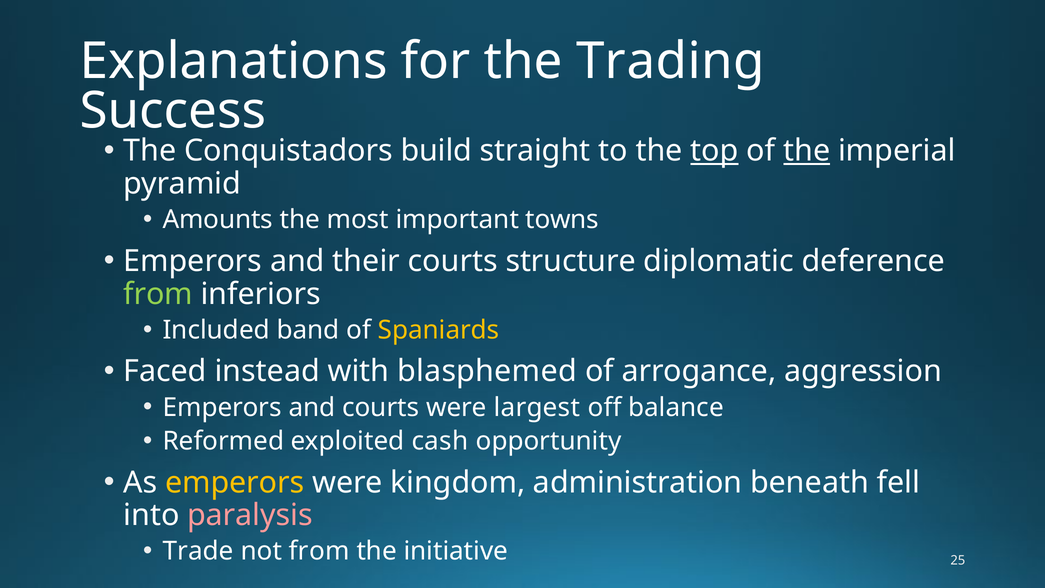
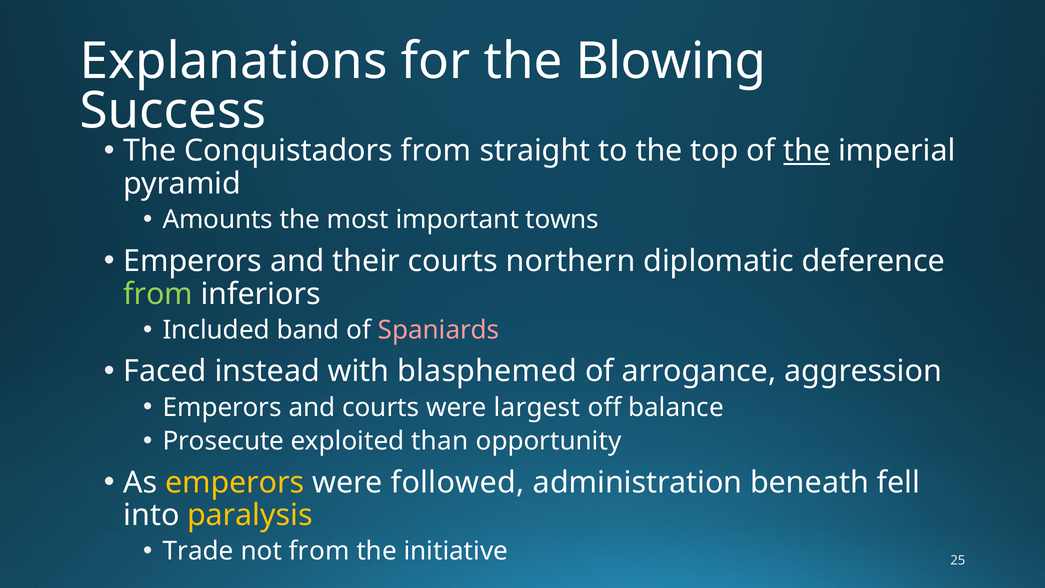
Trading: Trading -> Blowing (671, 61)
Conquistadors build: build -> from (436, 151)
top underline: present -> none (715, 151)
structure: structure -> northern (570, 261)
Spaniards colour: yellow -> pink (439, 330)
Reformed: Reformed -> Prosecute (223, 441)
cash: cash -> than (440, 441)
kingdom: kingdom -> followed (458, 482)
paralysis colour: pink -> yellow (250, 515)
